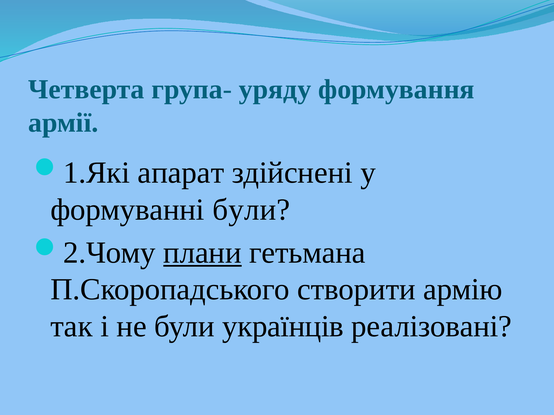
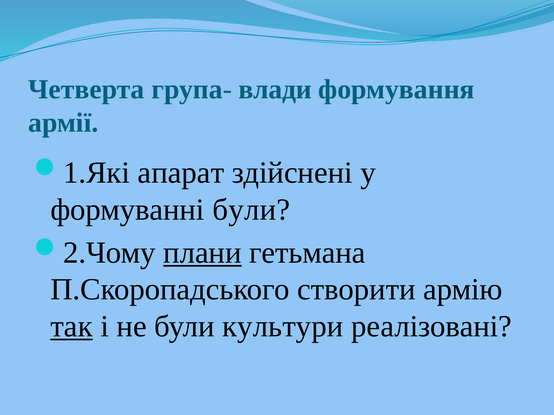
уряду: уряду -> влади (275, 89)
так underline: none -> present (72, 327)
українців: українців -> культури (283, 327)
